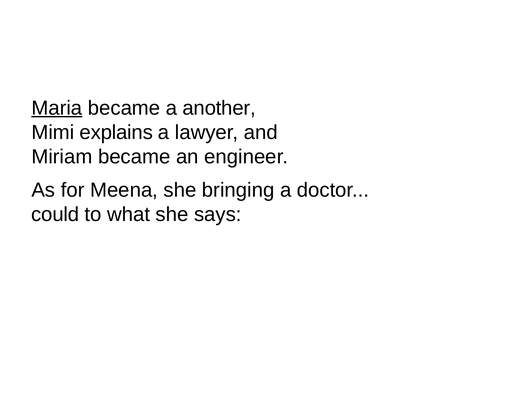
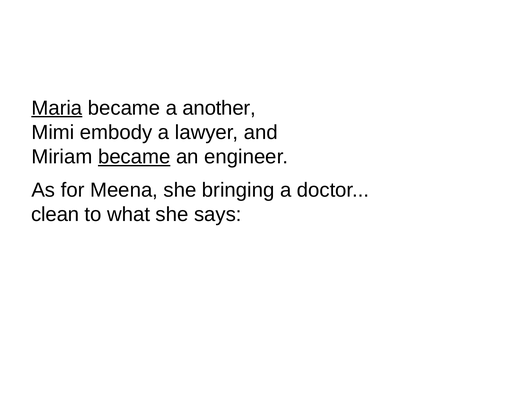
explains: explains -> embody (116, 132)
became underline: none -> present (134, 157)
could: could -> clean (55, 215)
